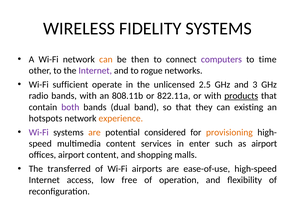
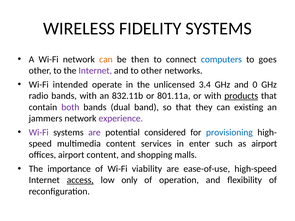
computers colour: purple -> blue (221, 59)
time: time -> goes (268, 59)
to rogue: rogue -> other (152, 71)
sufficient: sufficient -> intended (70, 85)
2.5: 2.5 -> 3.4 (205, 85)
3: 3 -> 0 (255, 85)
808.11b: 808.11b -> 832.11b (128, 96)
822.11a: 822.11a -> 801.11a (174, 96)
hotspots: hotspots -> jammers (46, 119)
experience colour: orange -> purple (121, 119)
are colour: orange -> purple (94, 132)
provisioning colour: orange -> blue (229, 132)
transferred: transferred -> importance (69, 169)
airports: airports -> viability (147, 169)
access underline: none -> present (80, 180)
free: free -> only (129, 180)
